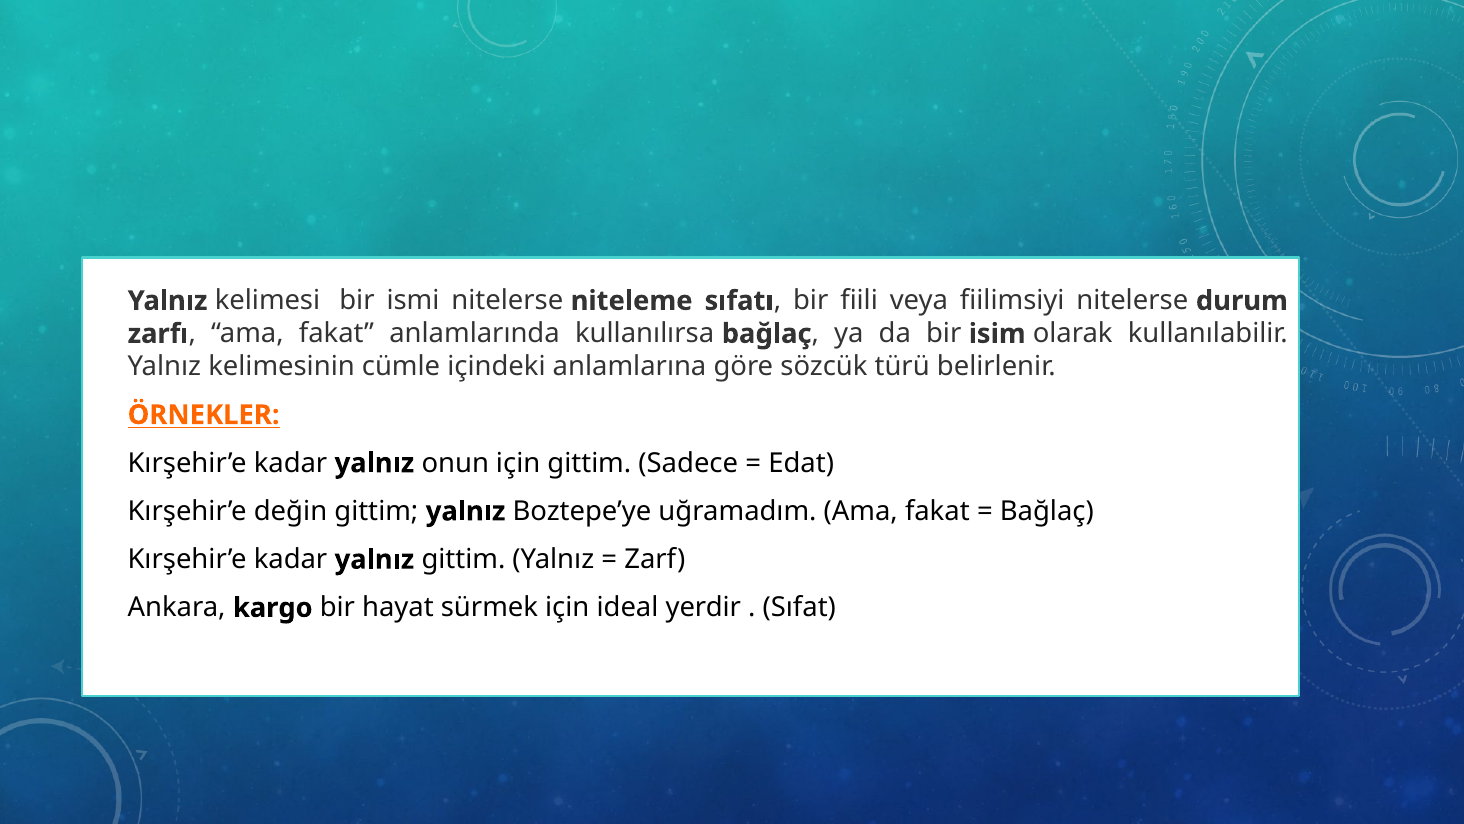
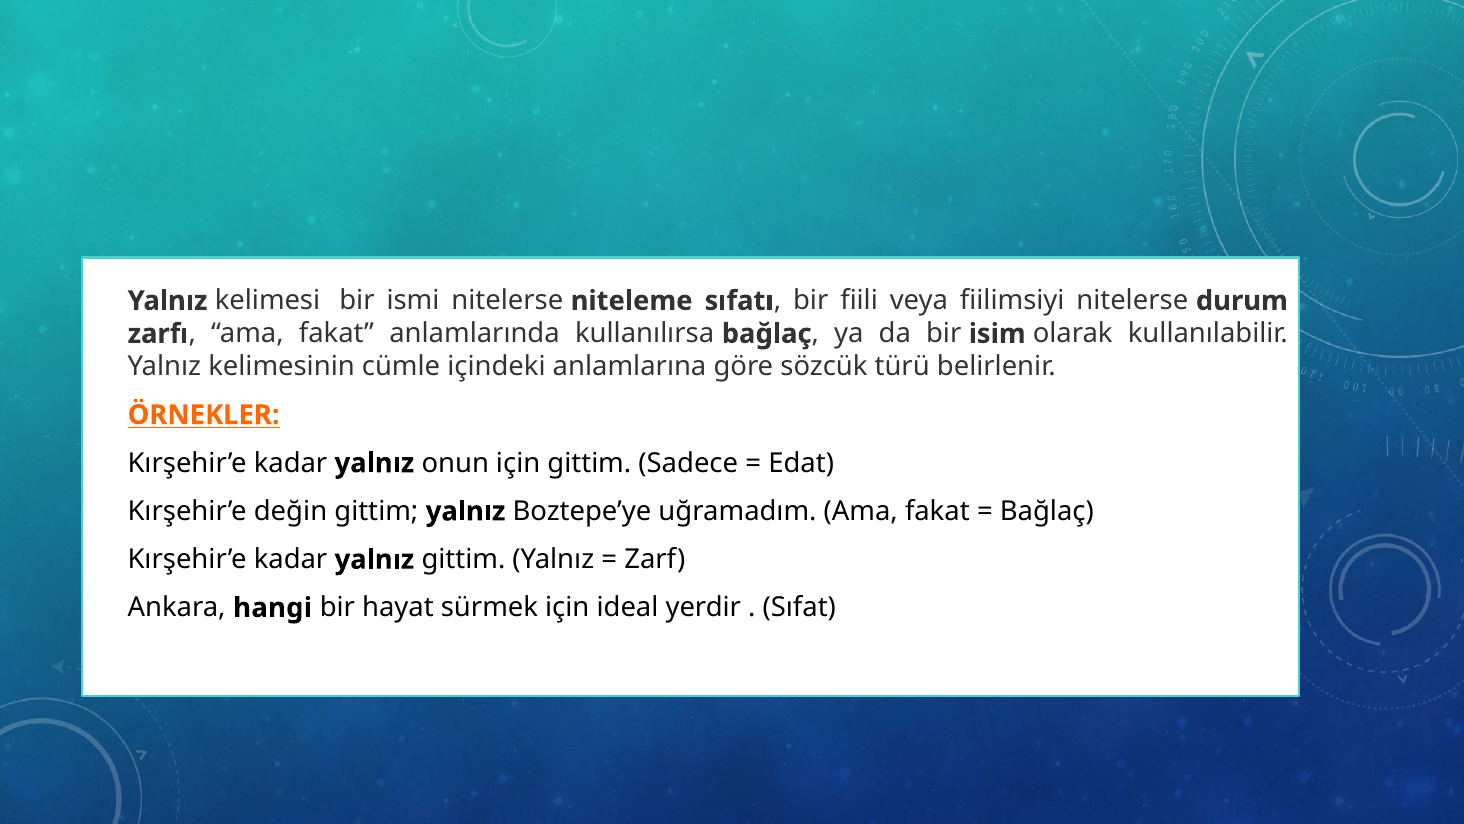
kargo: kargo -> hangi (273, 608)
